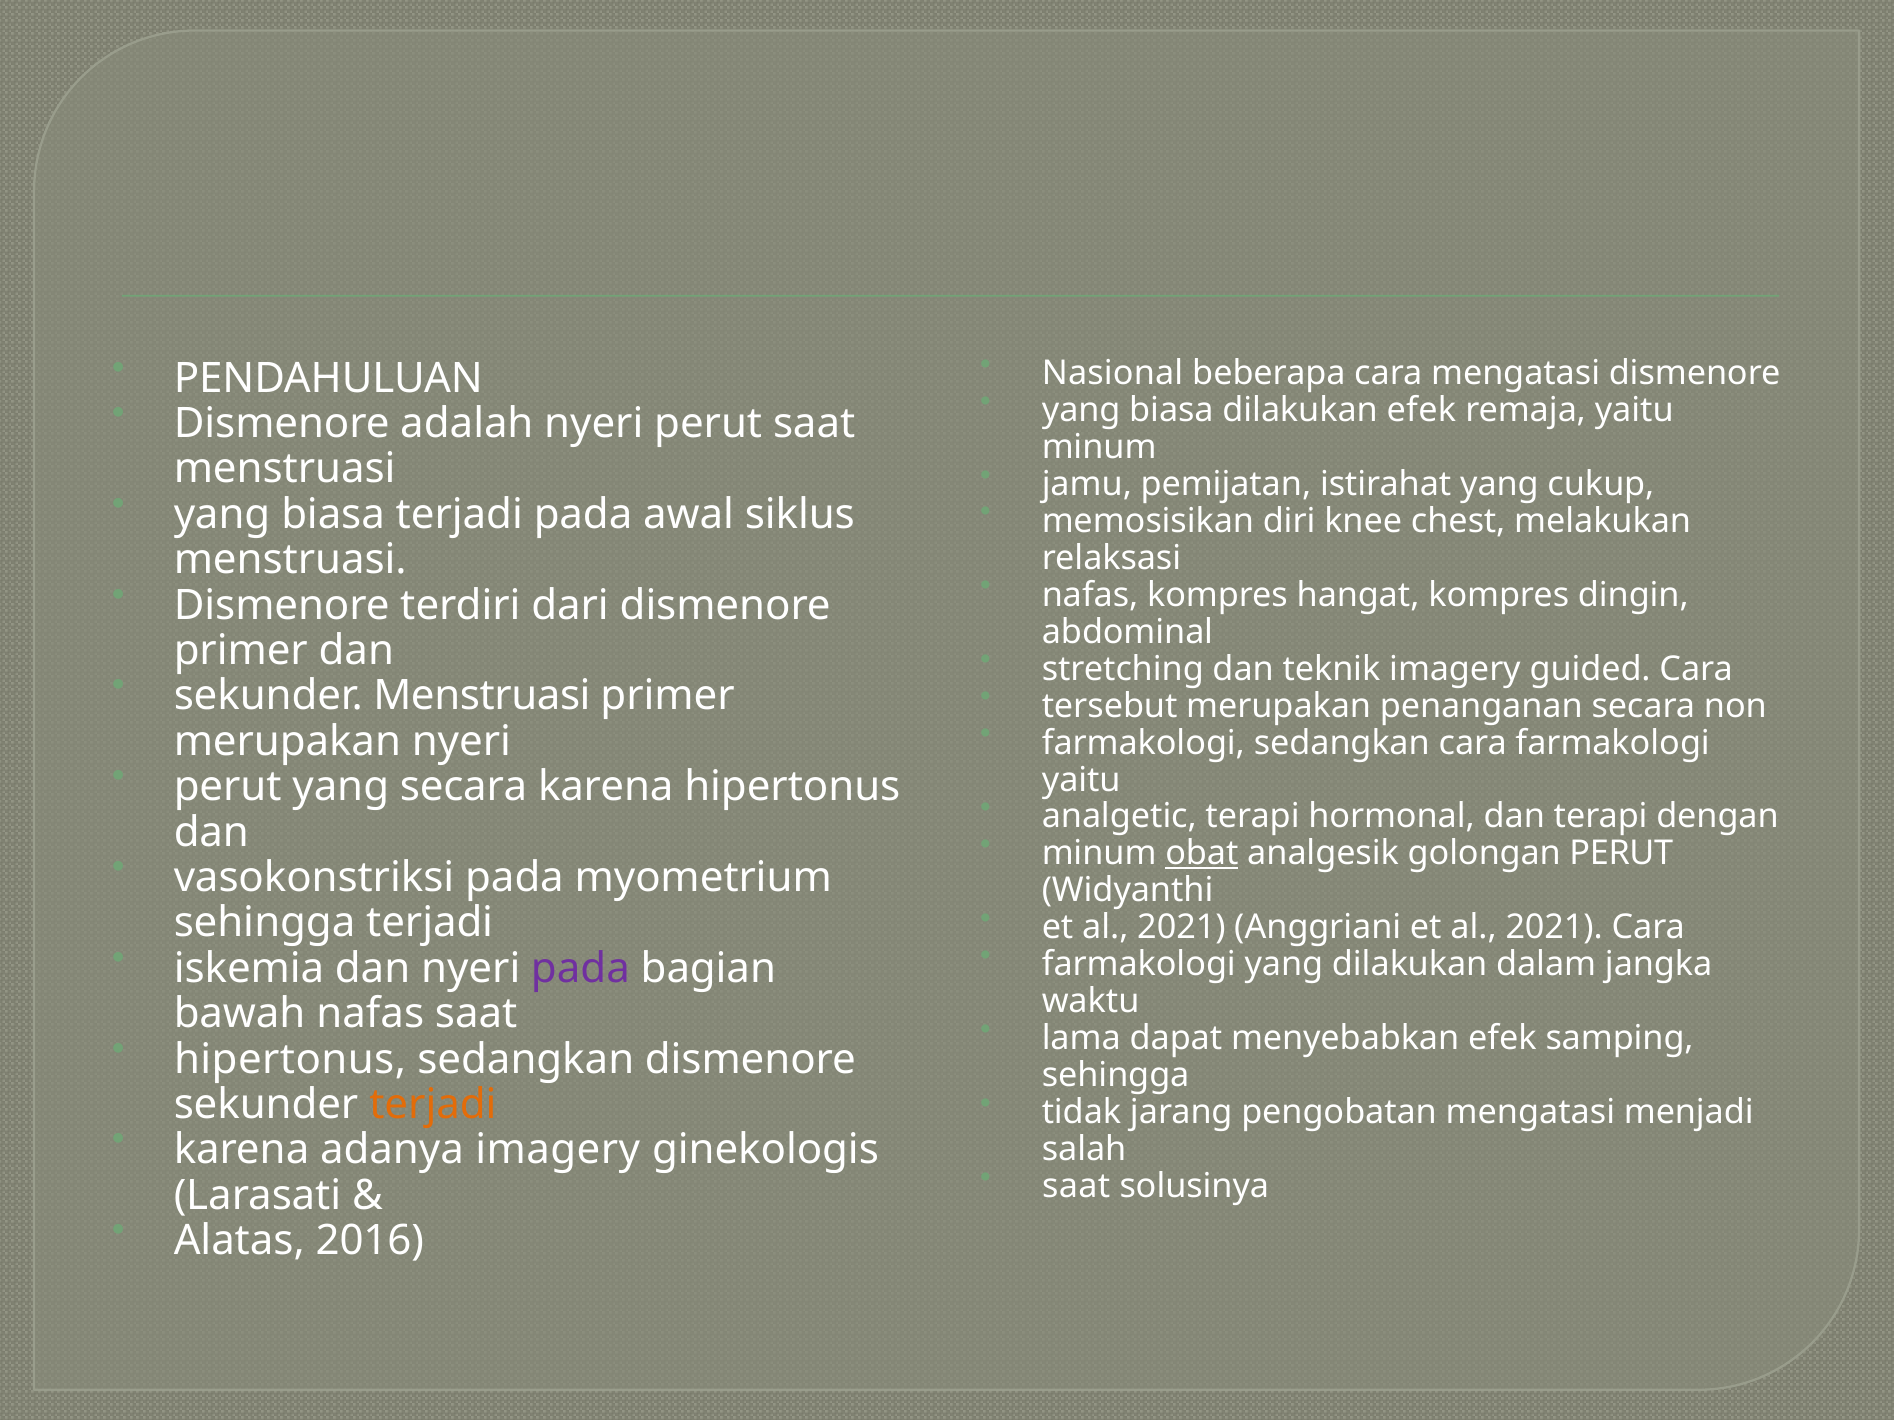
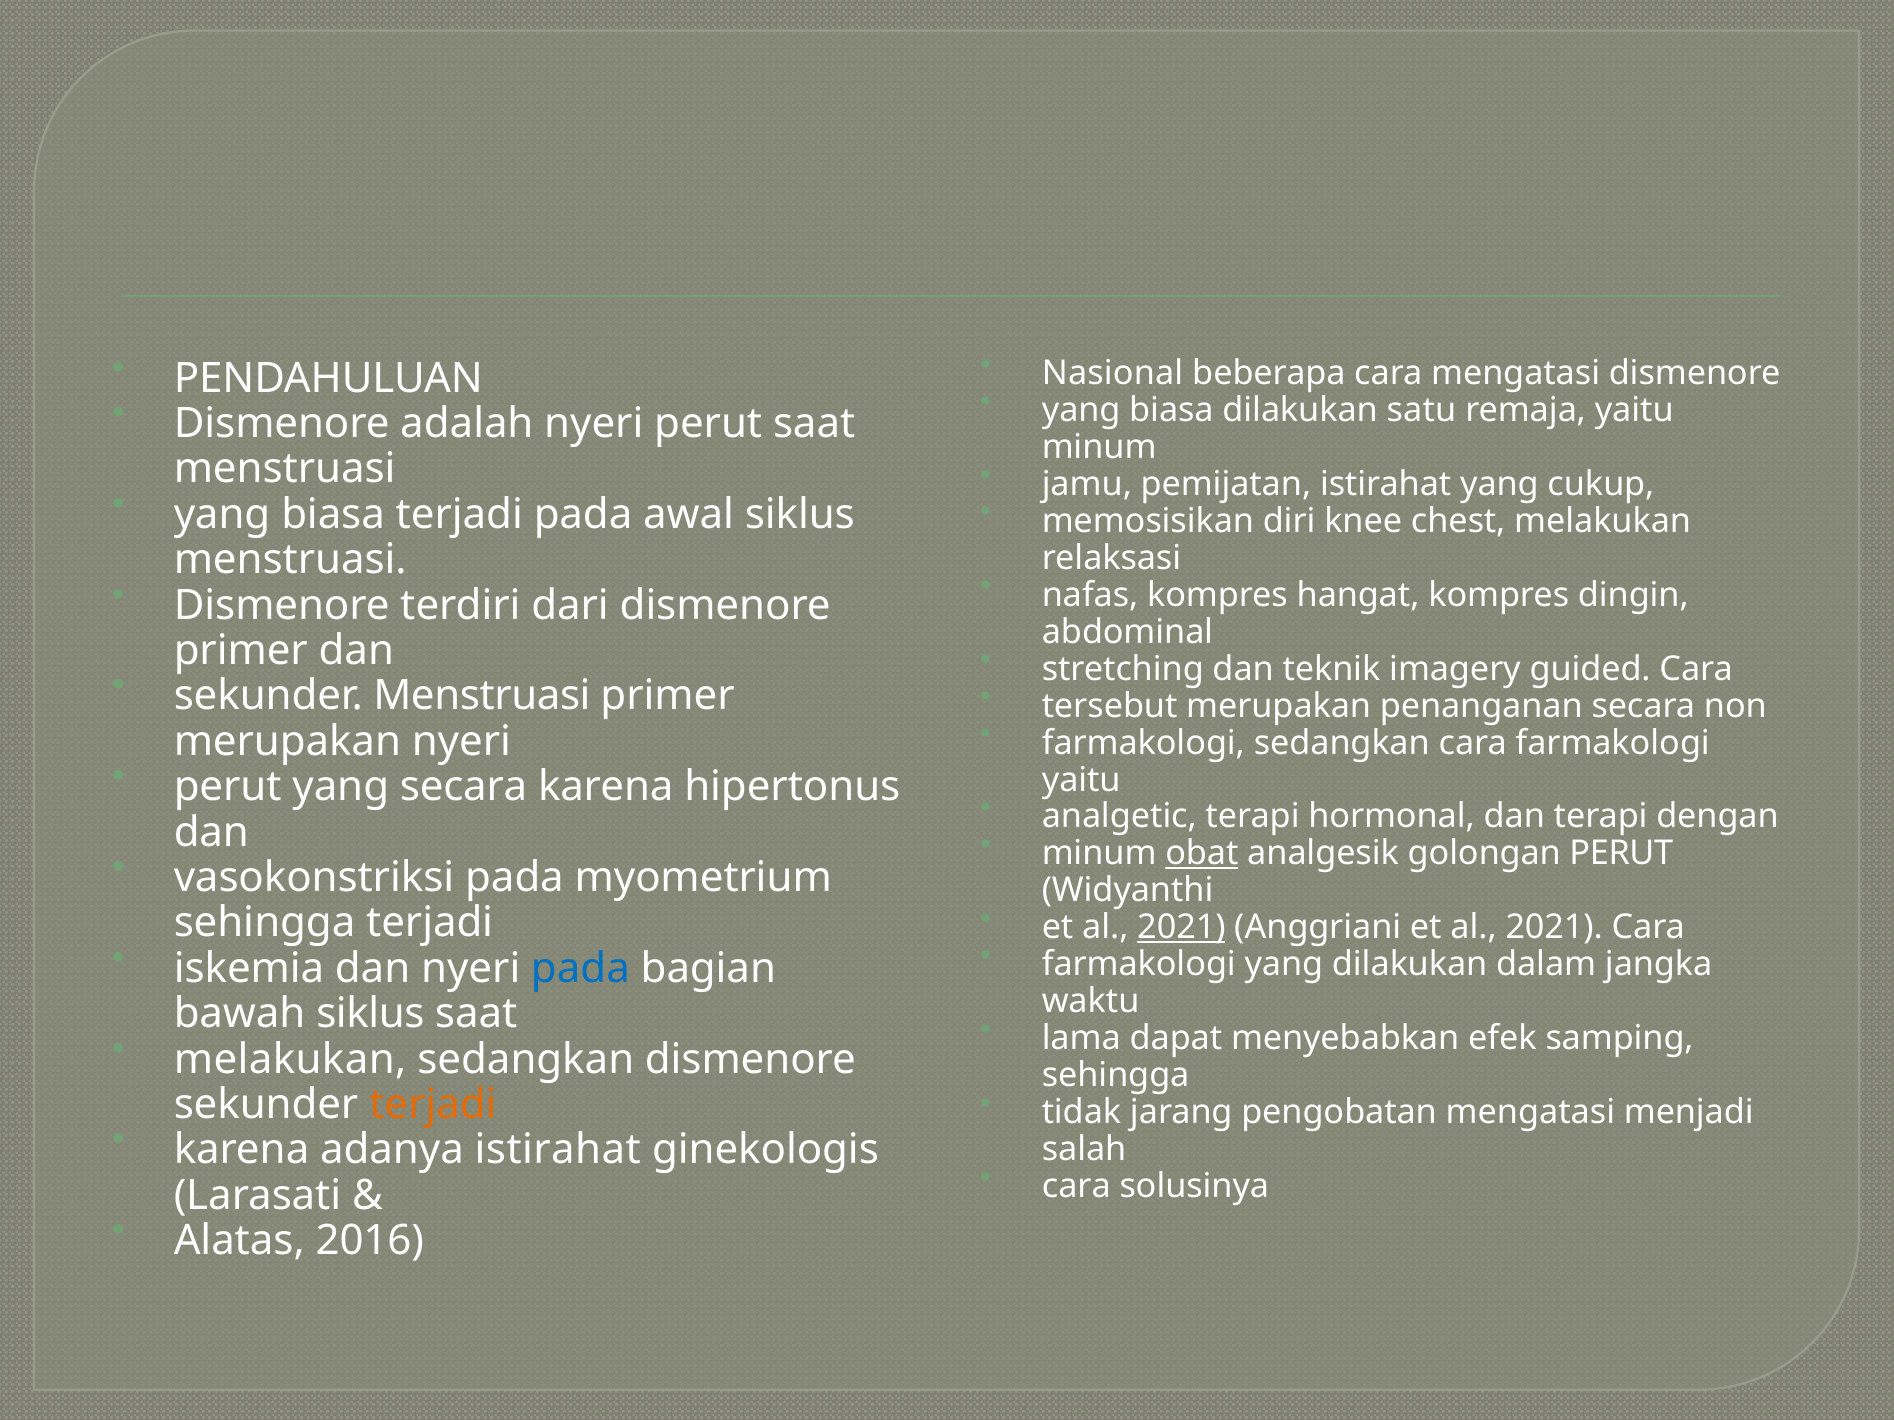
dilakukan efek: efek -> satu (1421, 410)
2021 underline: none -> present (1181, 928)
pada colour: purple -> blue (580, 969)
bawah nafas: nafas -> siklus (370, 1014)
hipertonus: hipertonus -> melakukan (290, 1060)
adanya imagery: imagery -> istirahat (558, 1150)
saat: saat -> cara (1076, 1187)
